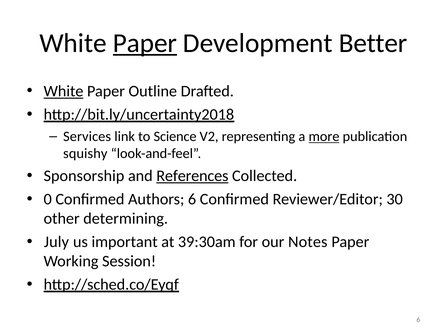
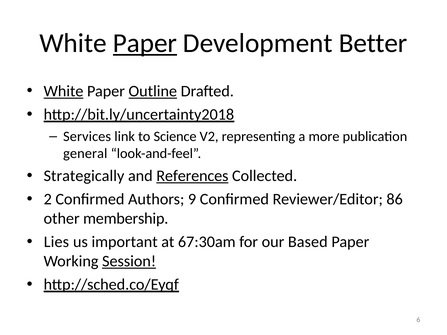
Outline underline: none -> present (153, 91)
more underline: present -> none (324, 137)
squishy: squishy -> general (85, 154)
Sponsorship: Sponsorship -> Strategically (84, 176)
0: 0 -> 2 (48, 199)
Authors 6: 6 -> 9 (192, 199)
30: 30 -> 86 (395, 199)
determining: determining -> membership (126, 219)
July: July -> Lies (56, 242)
39:30am: 39:30am -> 67:30am (207, 242)
Notes: Notes -> Based (308, 242)
Session underline: none -> present (129, 261)
